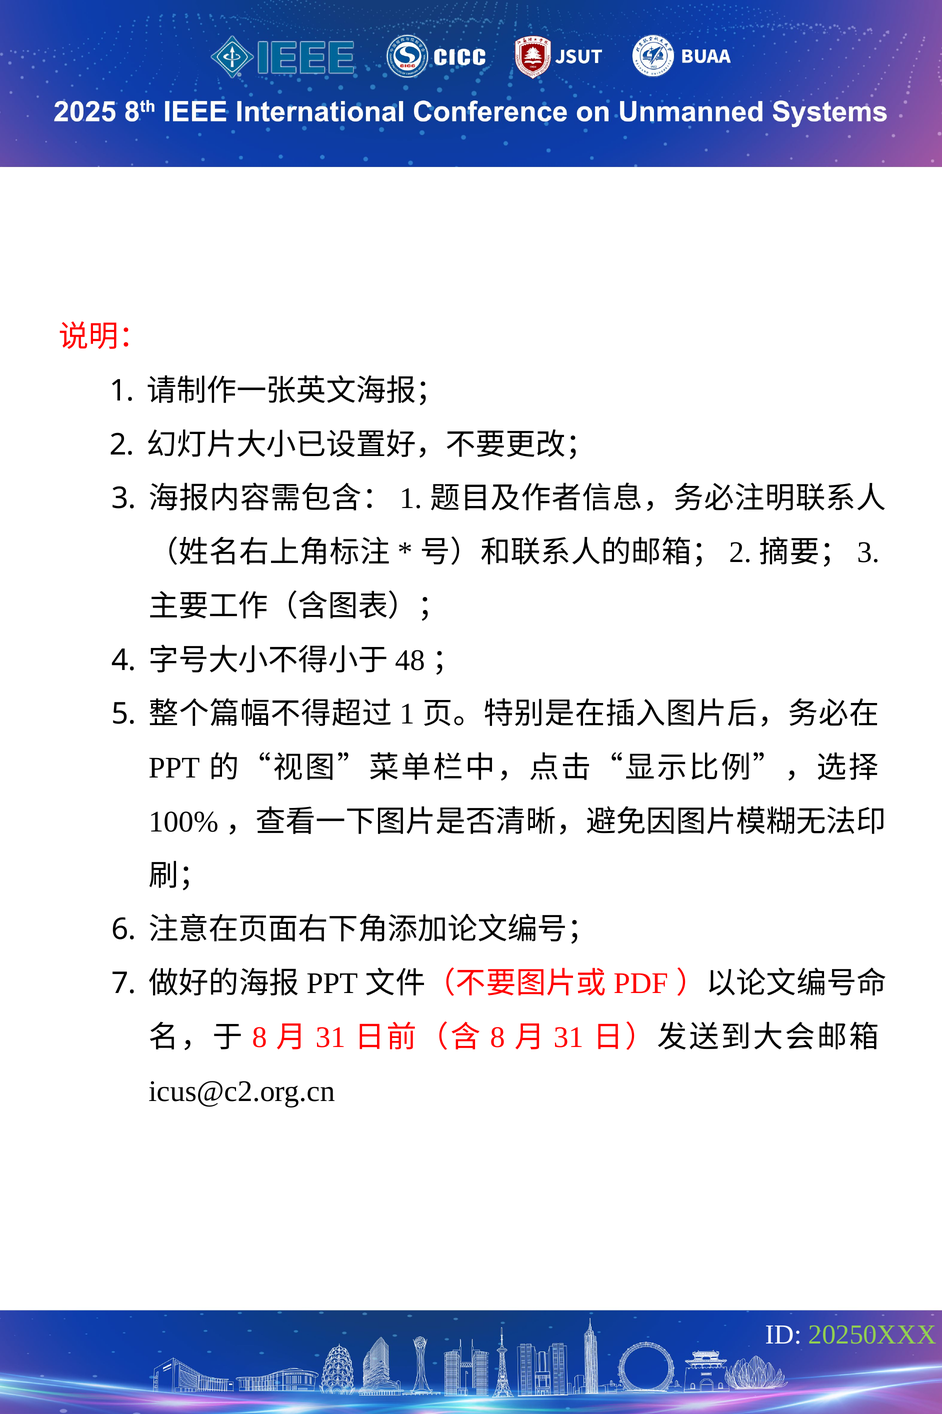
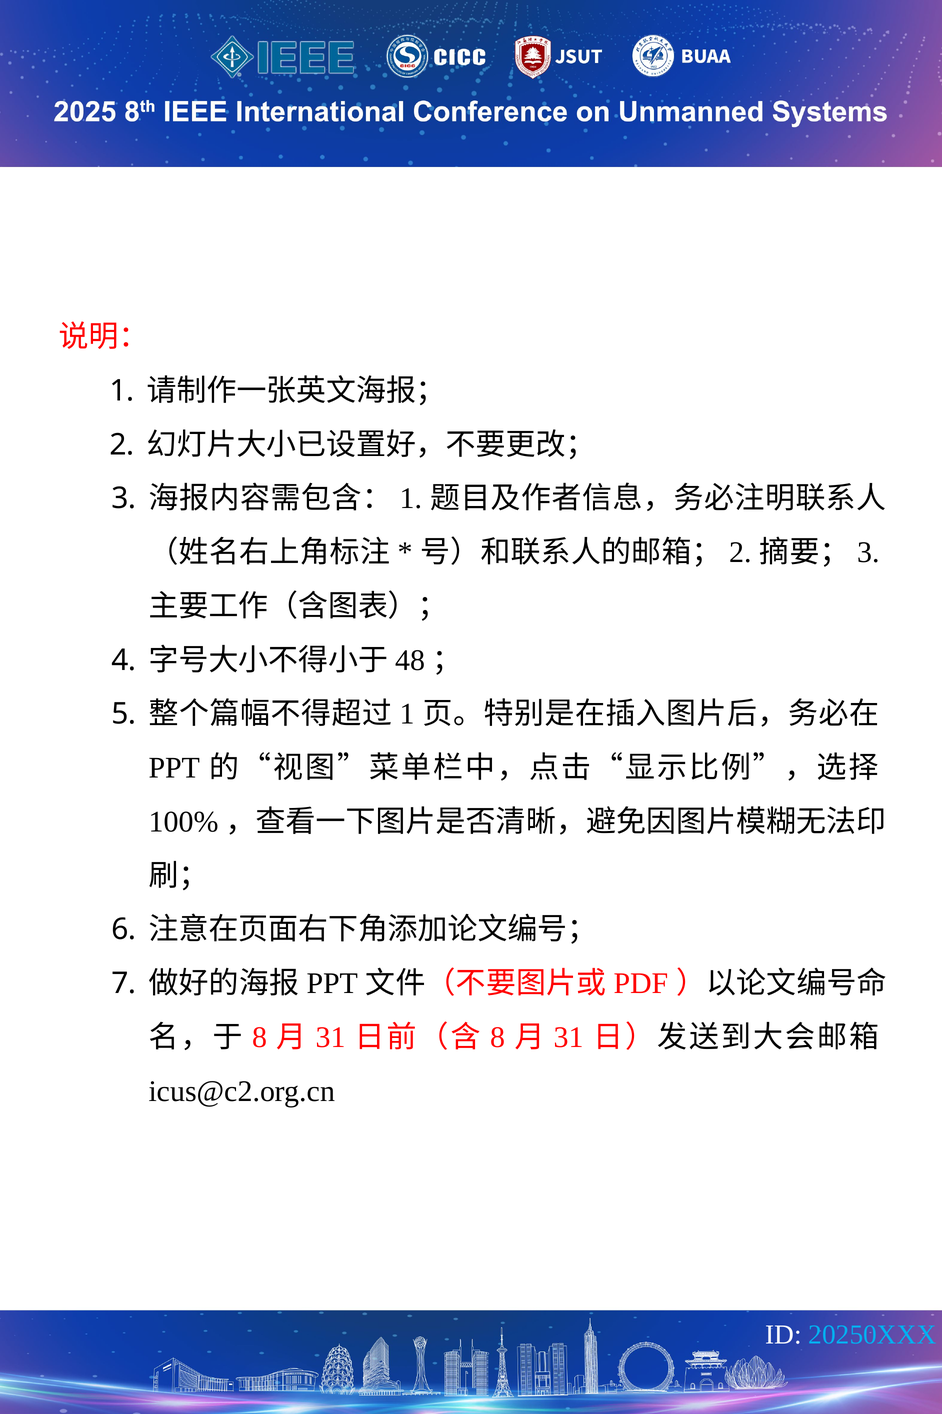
20250XXX colour: light green -> light blue (872, 1334)
